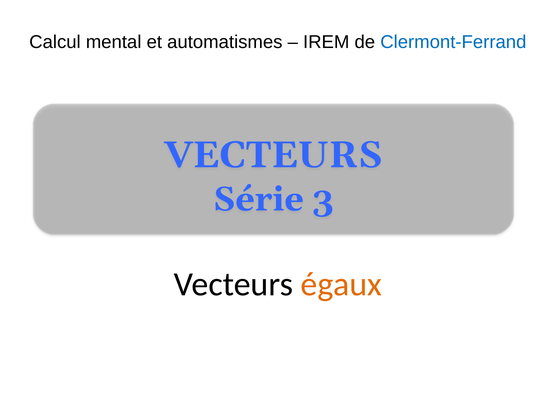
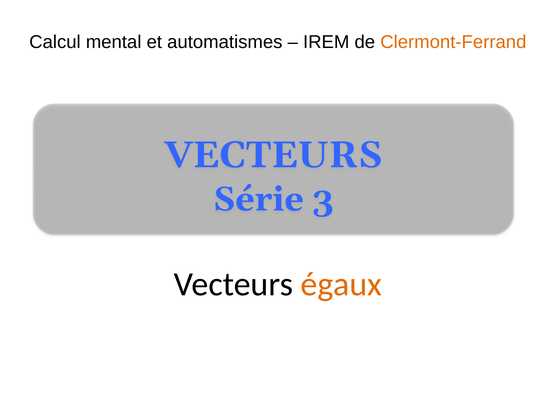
Clermont-Ferrand colour: blue -> orange (453, 42)
